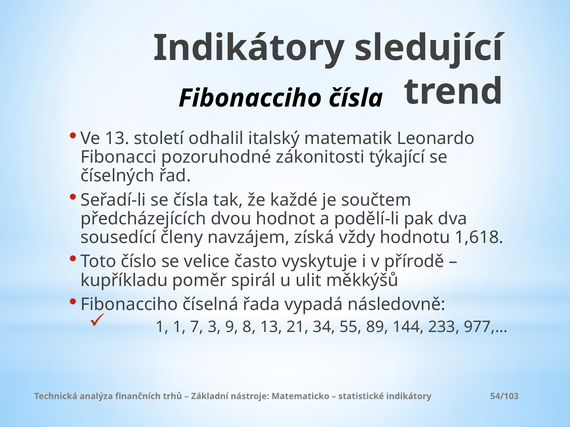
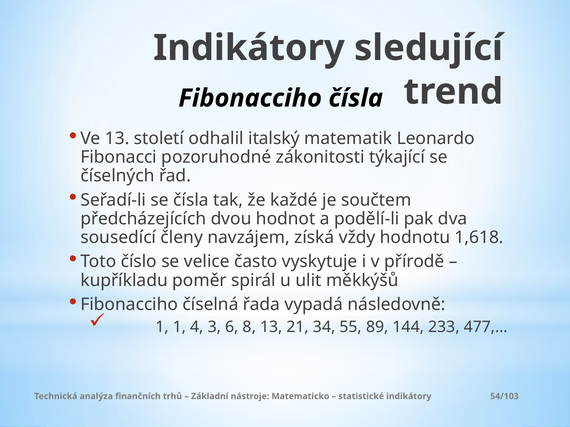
7: 7 -> 4 (197, 327)
9: 9 -> 6 (232, 327)
977,…: 977,… -> 477,… (486, 327)
